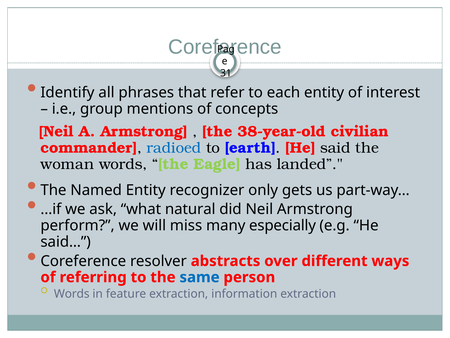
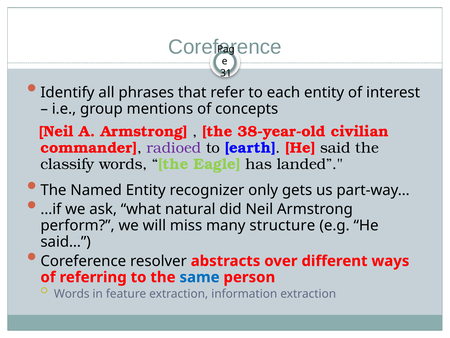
radioed colour: blue -> purple (174, 148)
woman: woman -> classify (67, 164)
especially: especially -> structure (282, 225)
